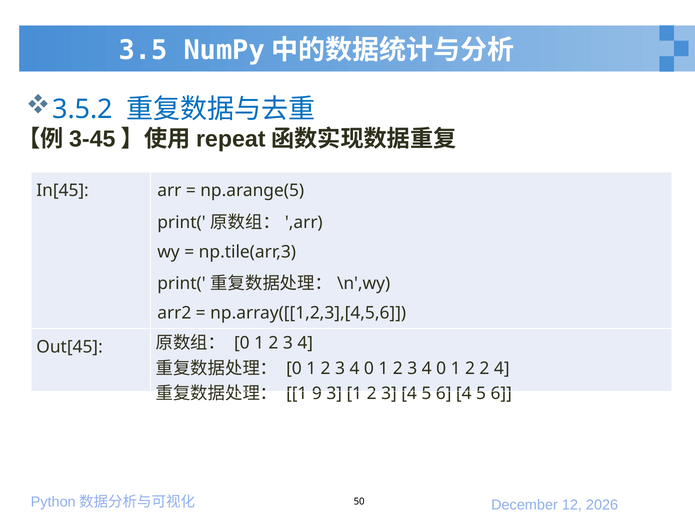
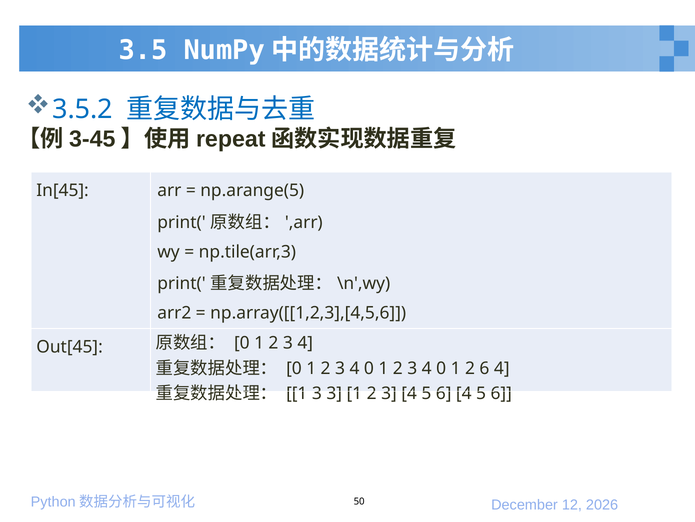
2 2: 2 -> 6 (484, 368)
1 9: 9 -> 3 (317, 393)
